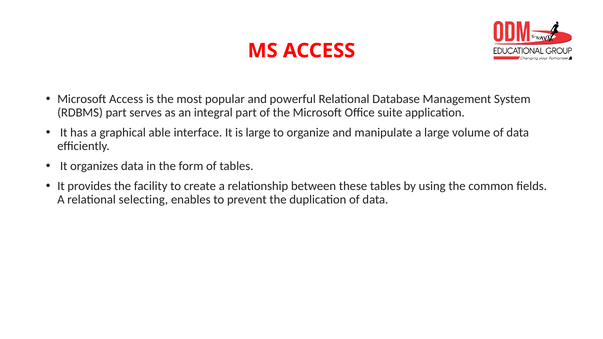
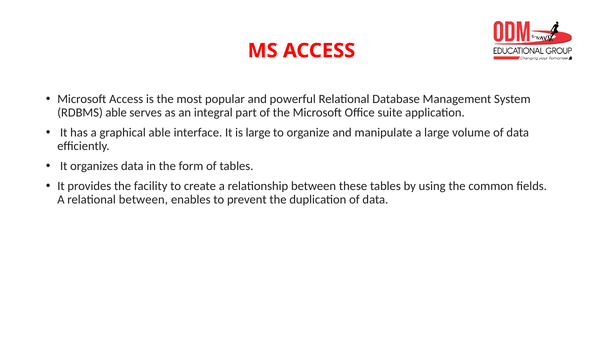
RDBMS part: part -> able (116, 113)
relational selecting: selecting -> between (143, 200)
